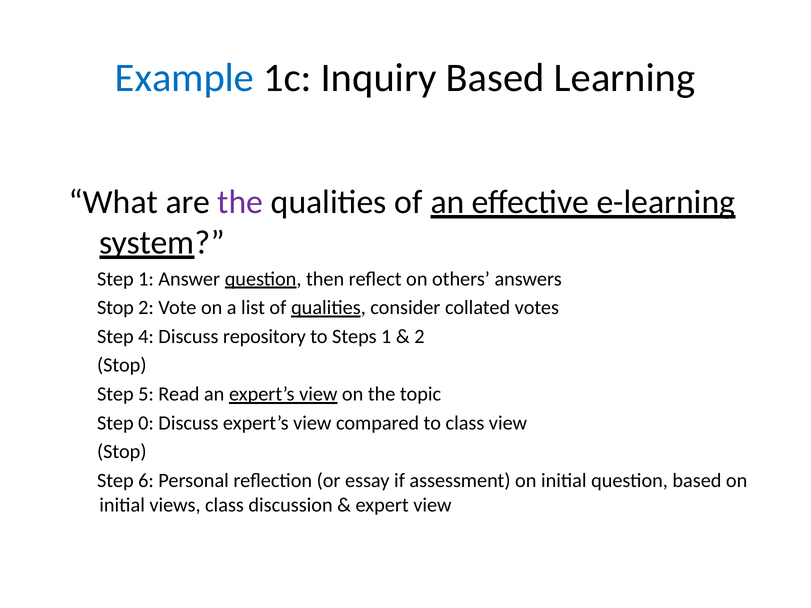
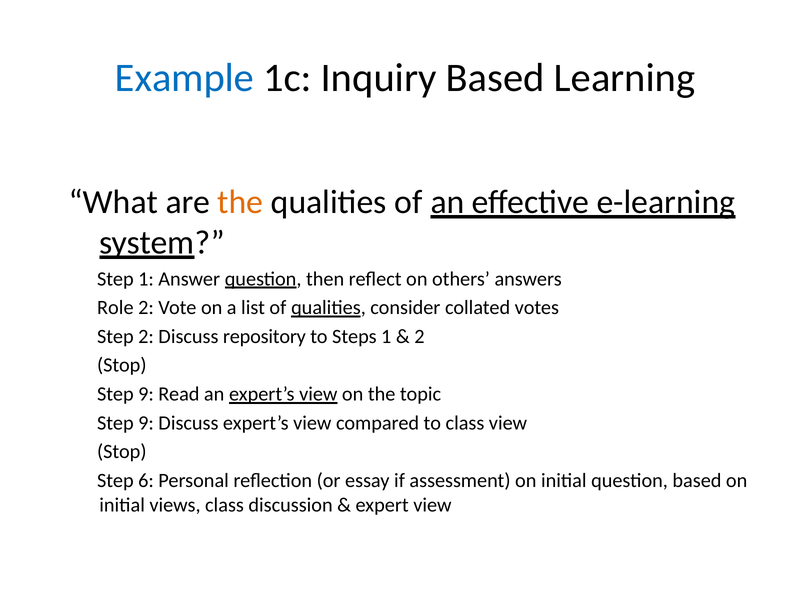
the colour: purple -> orange (240, 202)
Stop: Stop -> Role (115, 308)
Step 4: 4 -> 2 (146, 337)
5: 5 -> 9 (146, 394)
0: 0 -> 9 (146, 423)
